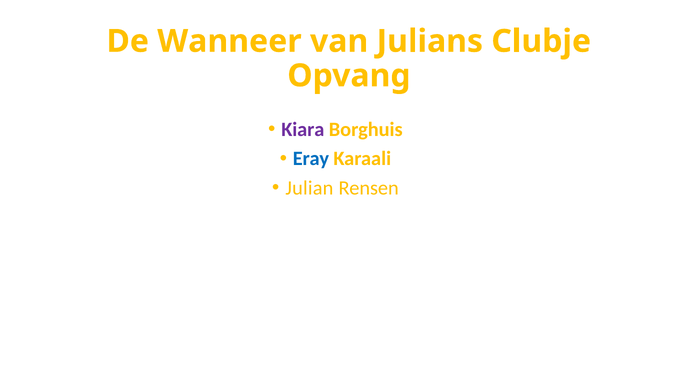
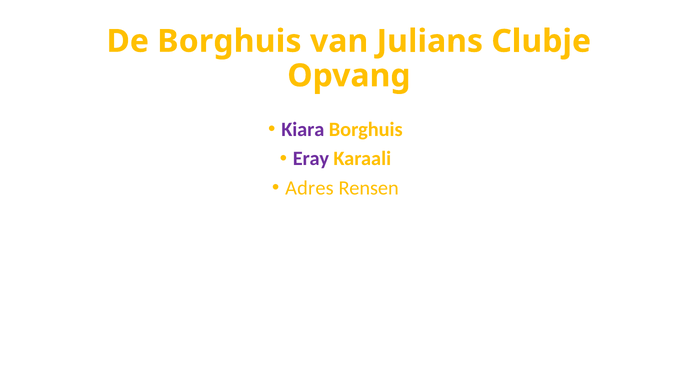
De Wanneer: Wanneer -> Borghuis (229, 41)
Eray colour: blue -> purple (311, 159)
Julian: Julian -> Adres (309, 188)
